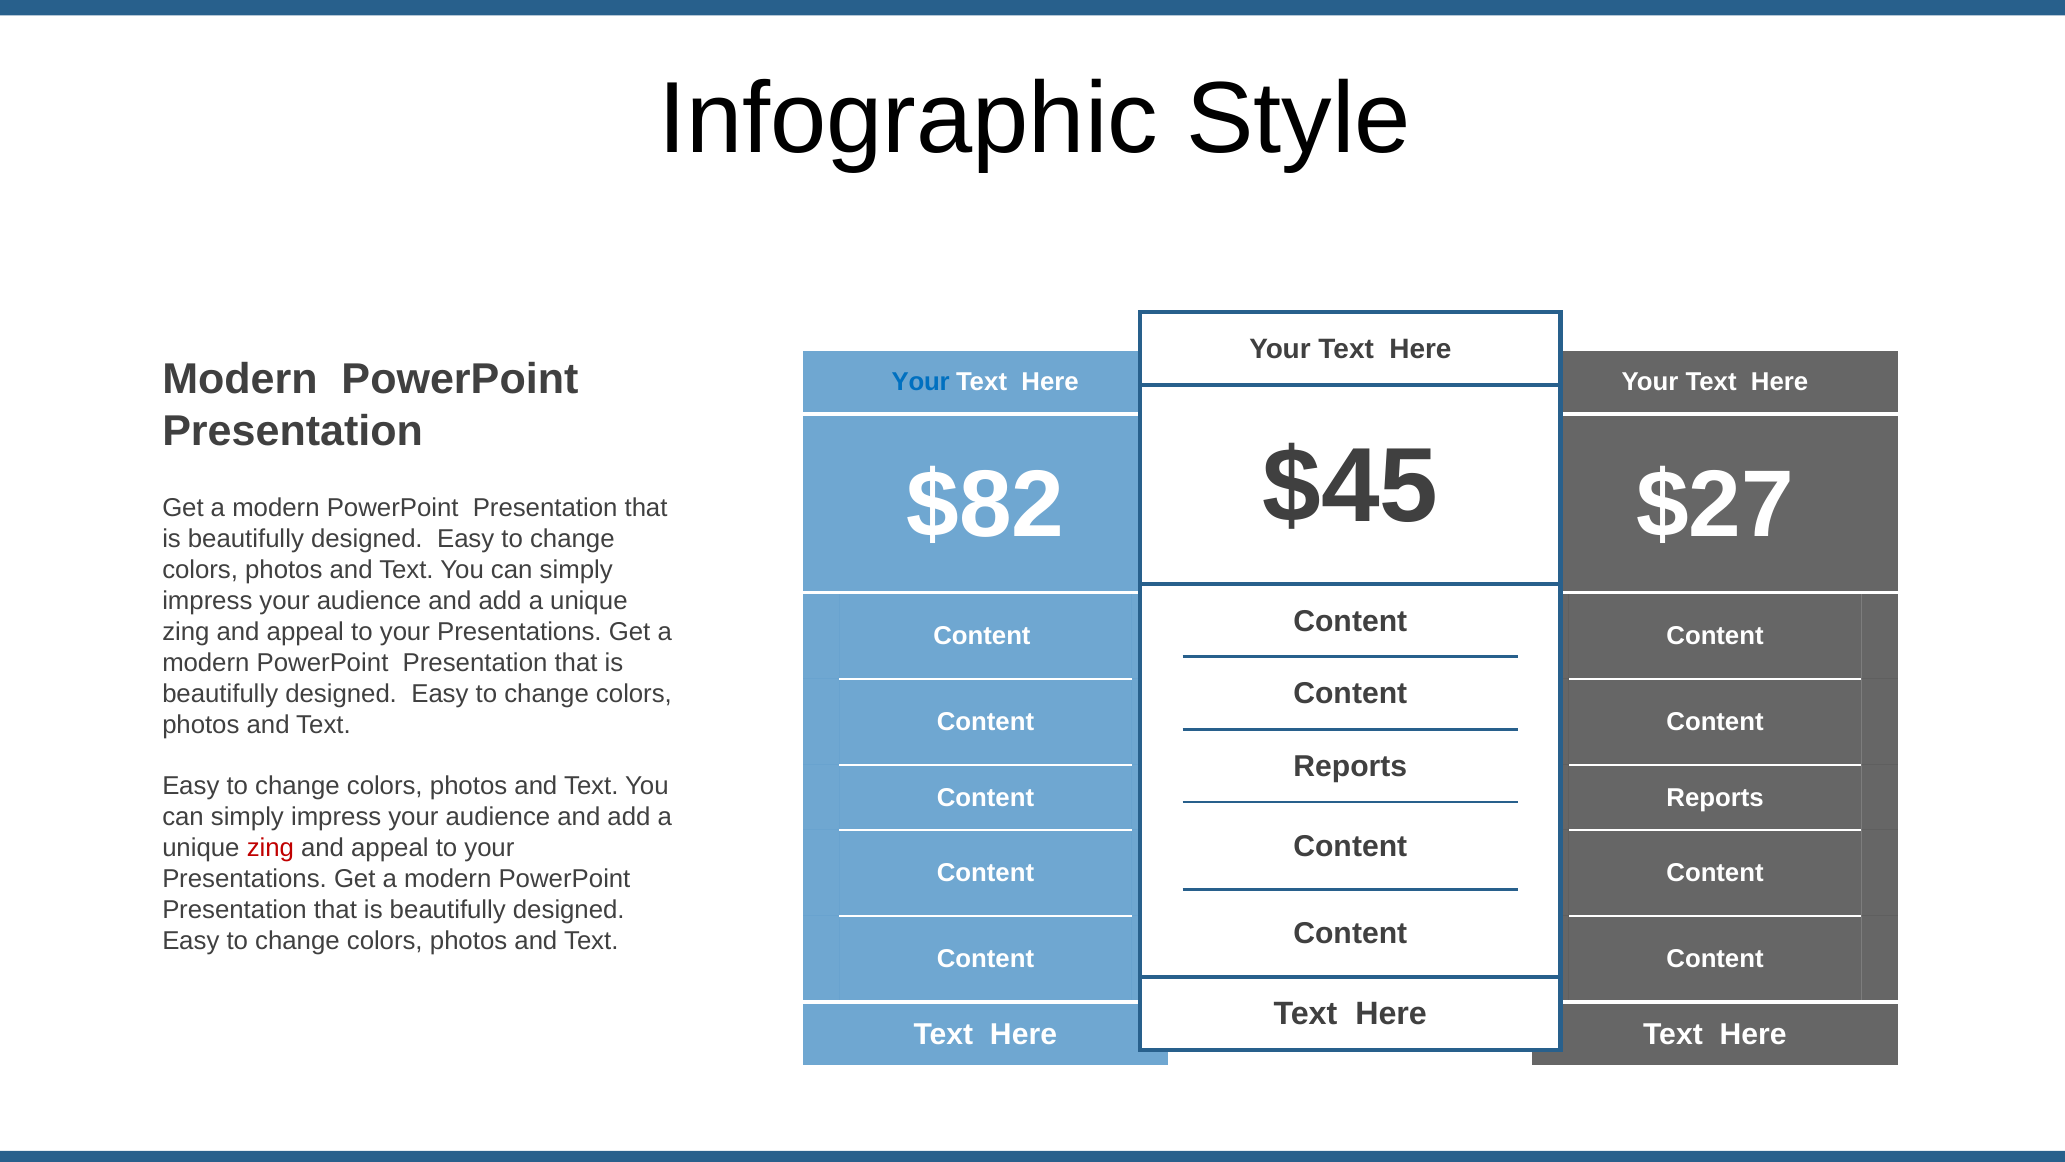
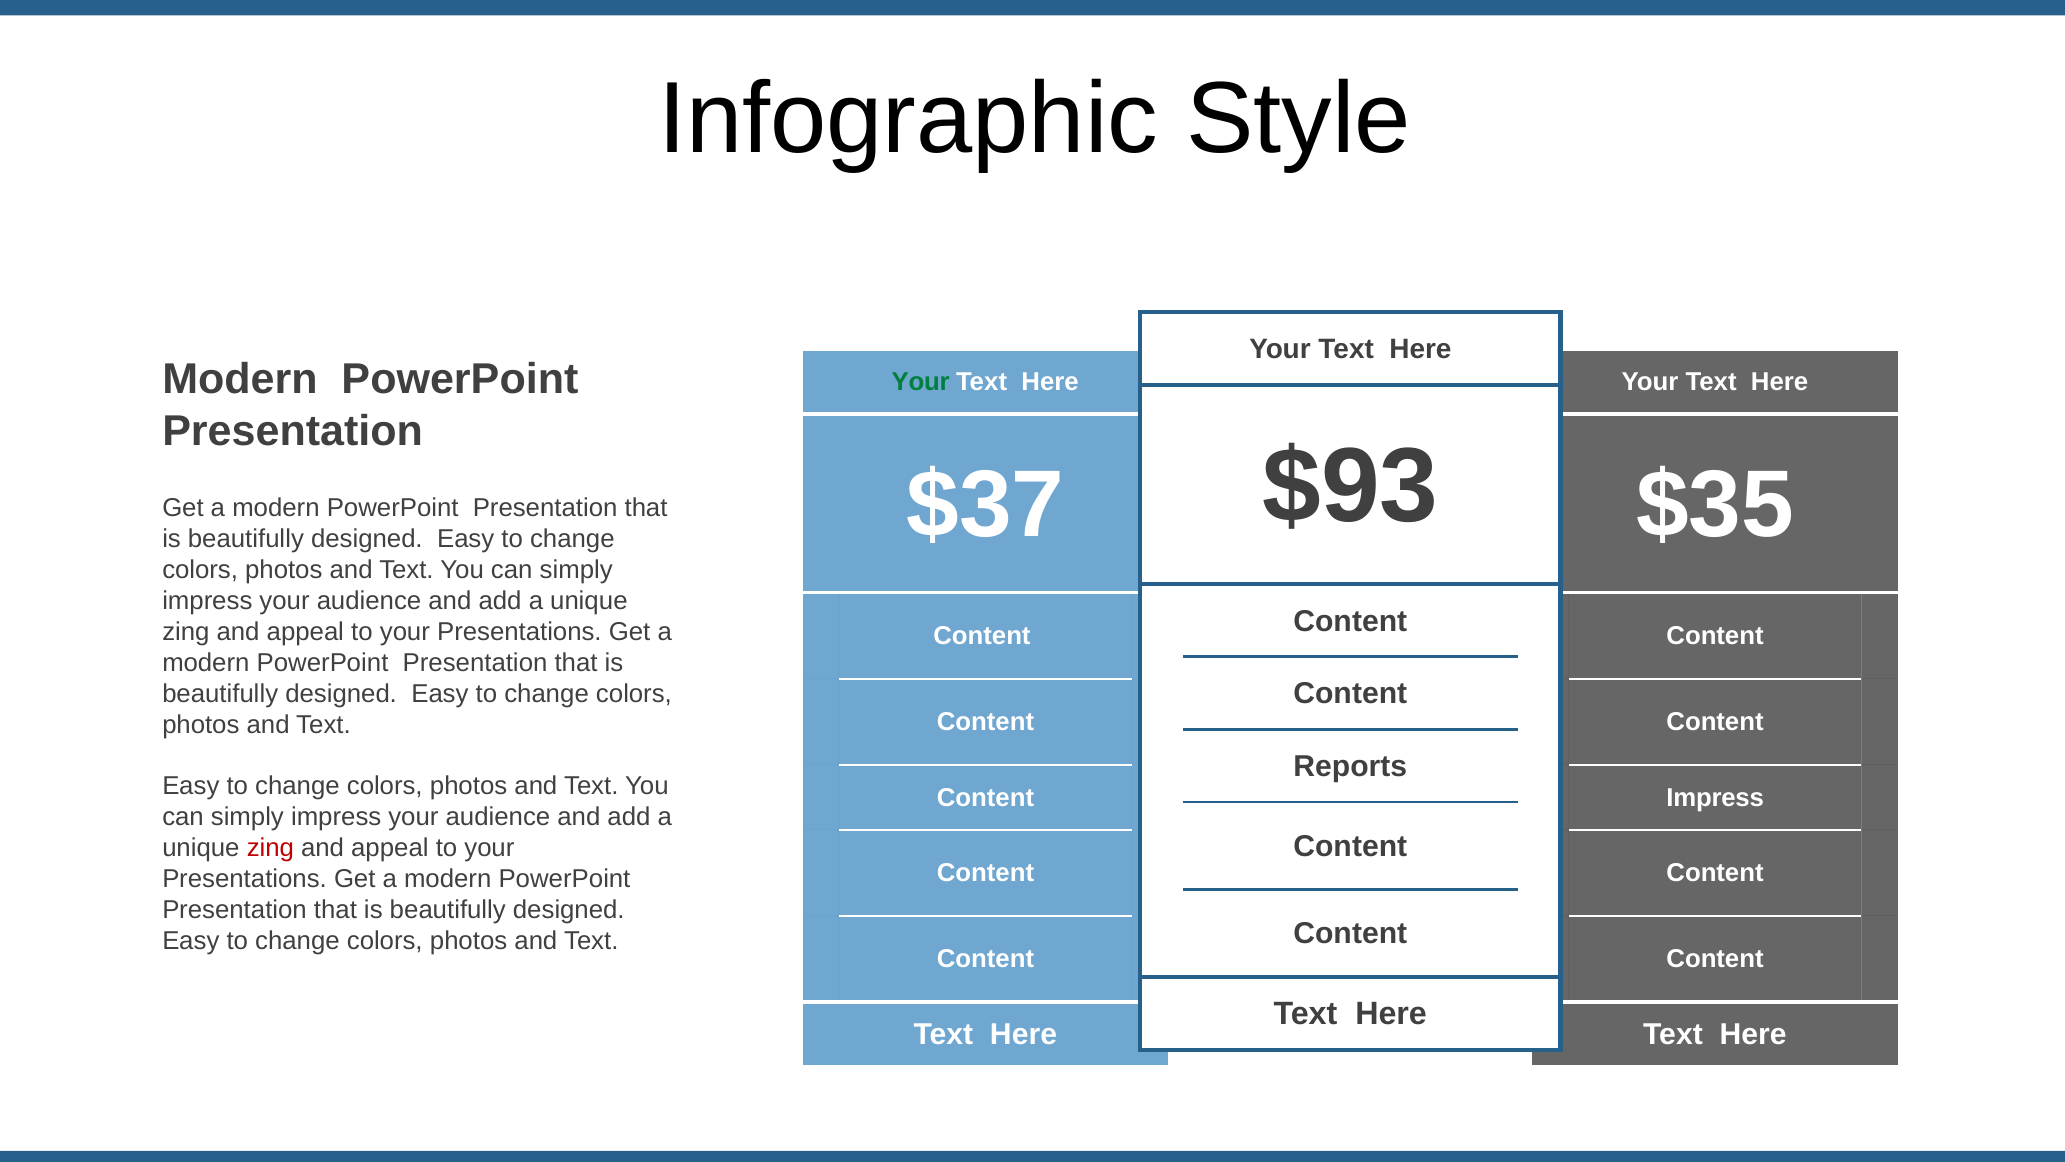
Your colour: blue -> green (921, 382)
$45: $45 -> $93 (1350, 486)
$82: $82 -> $37 (986, 505)
$27: $27 -> $35 (1715, 505)
Reports: Reports -> Impress (1715, 798)
